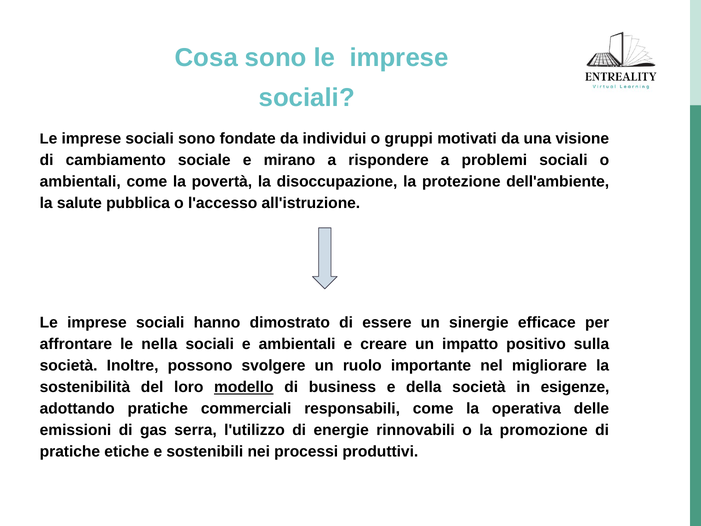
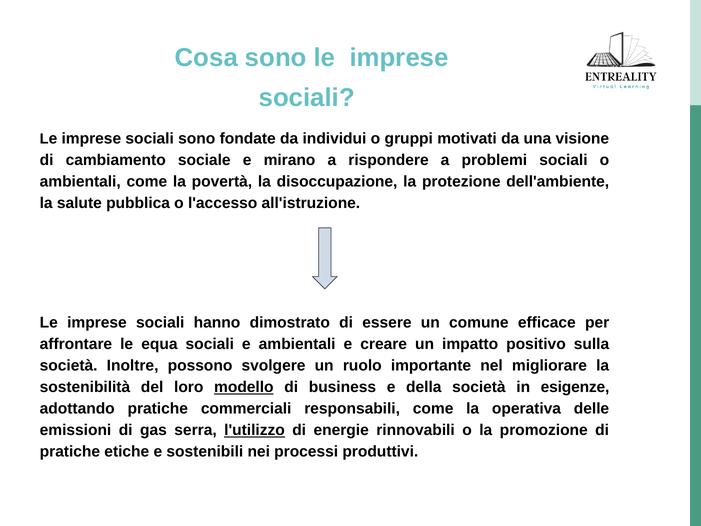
sinergie: sinergie -> comune (479, 323)
nella: nella -> equa (159, 344)
l'utilizzo underline: none -> present (255, 430)
